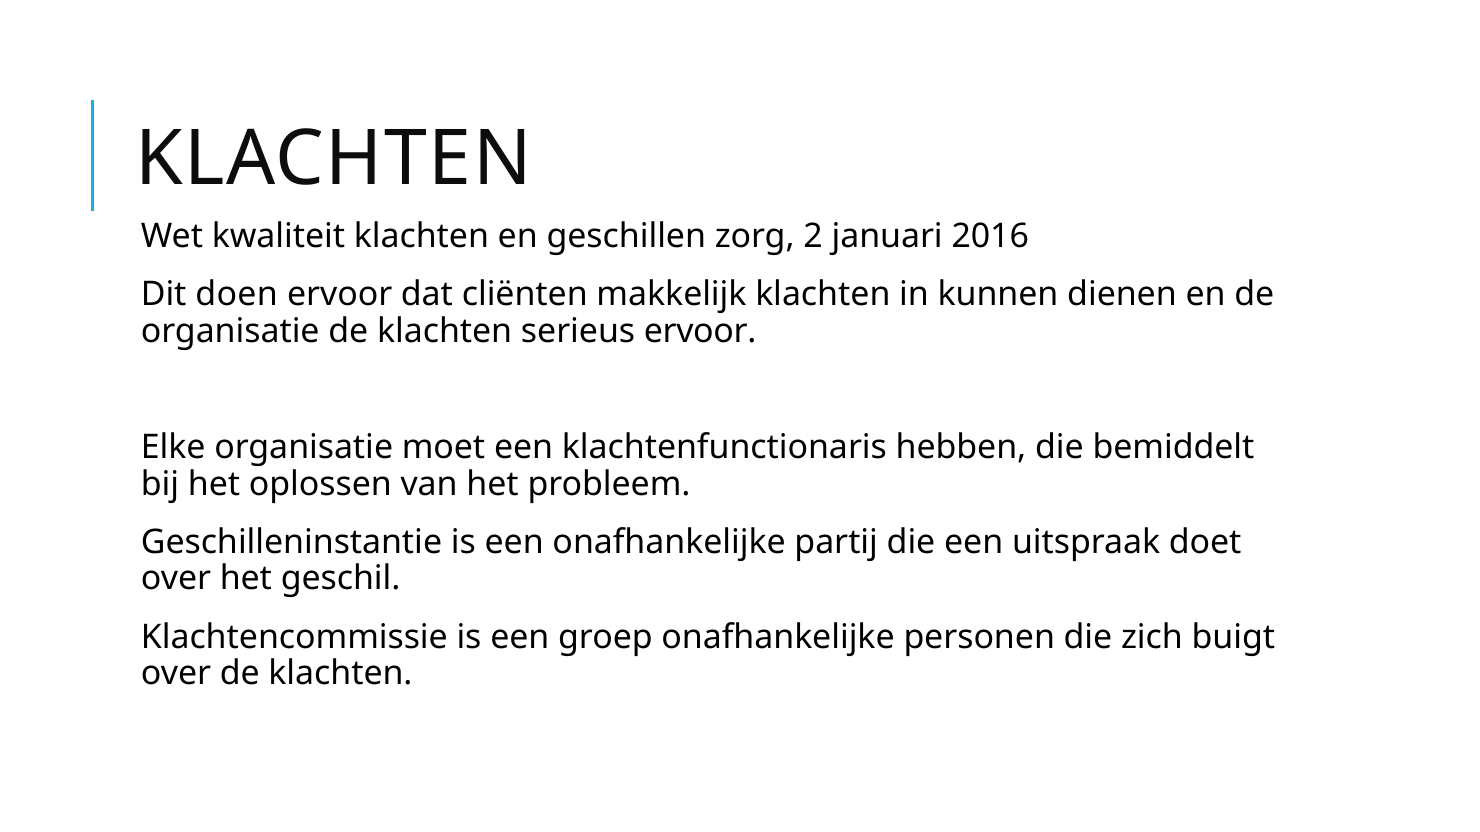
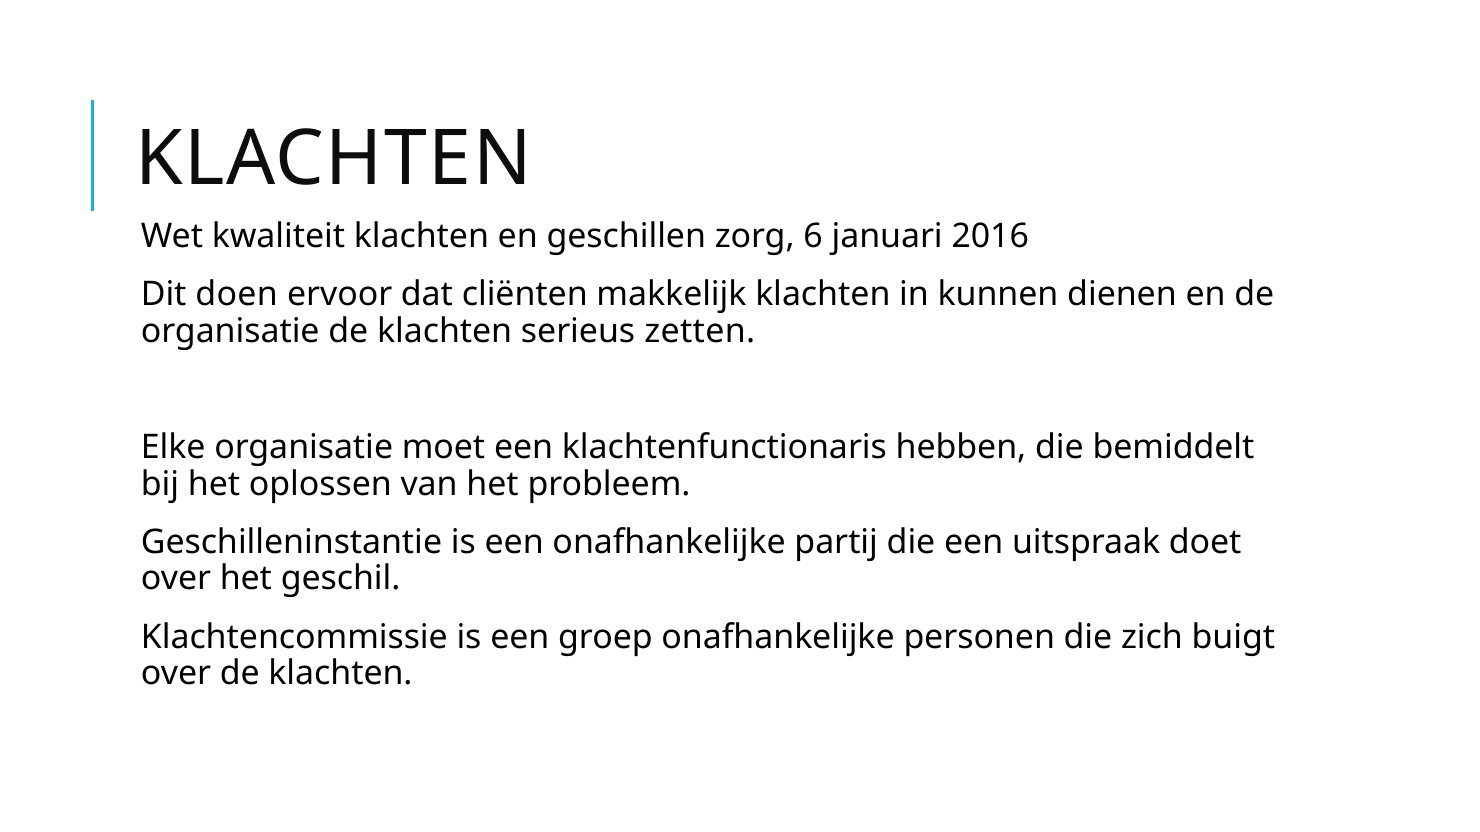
2: 2 -> 6 (813, 236)
serieus ervoor: ervoor -> zetten (700, 331)
